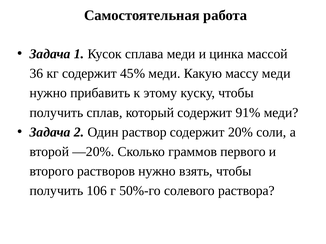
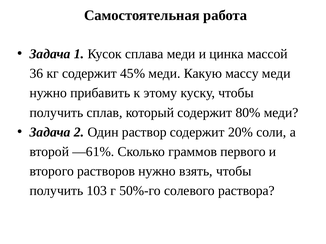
91%: 91% -> 80% (248, 113)
—20%: —20% -> —61% (93, 152)
106: 106 -> 103 (97, 191)
